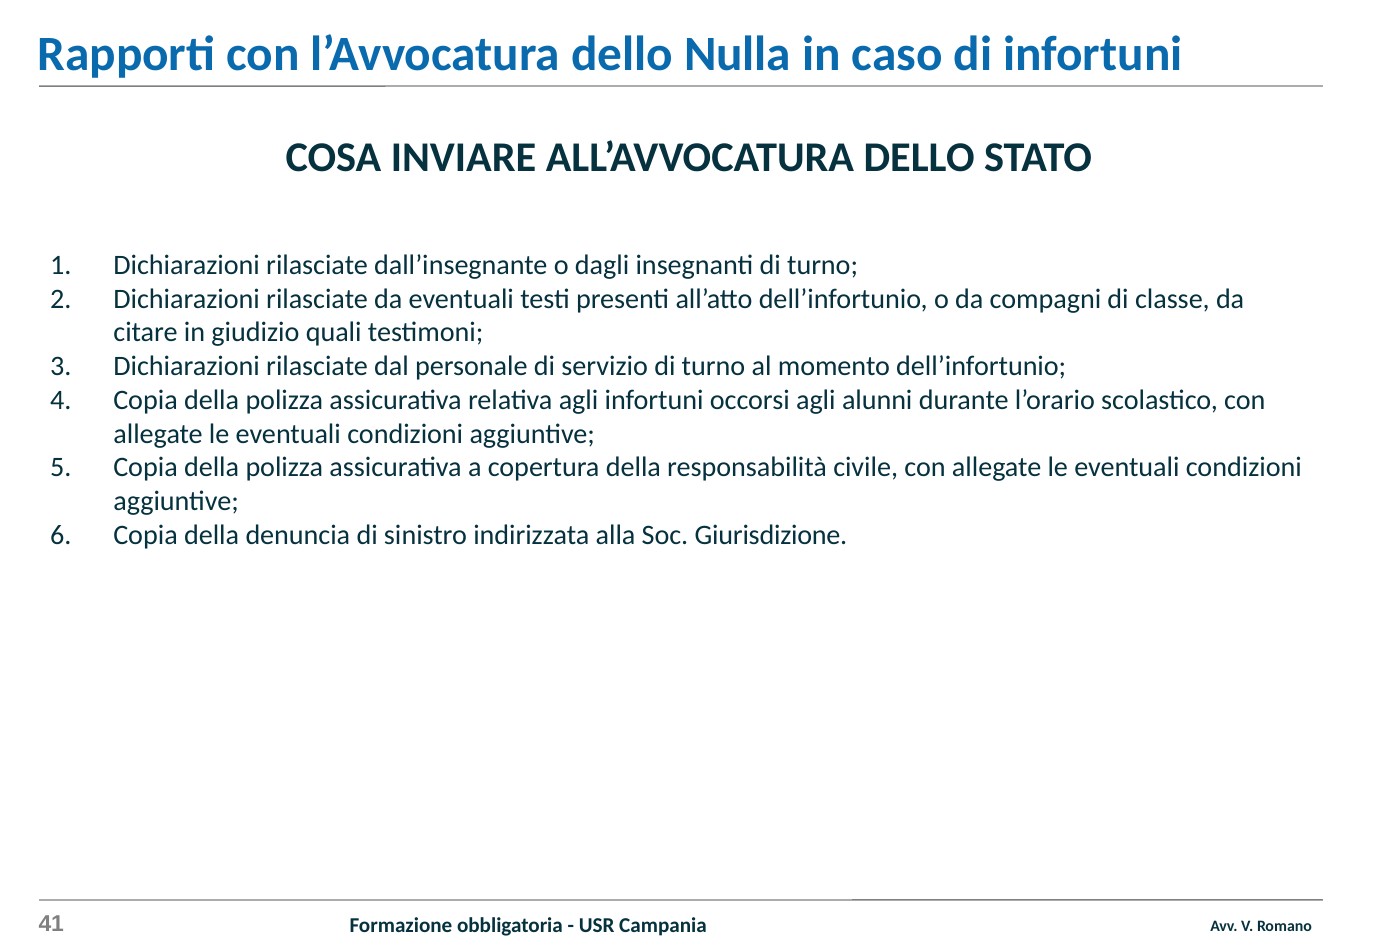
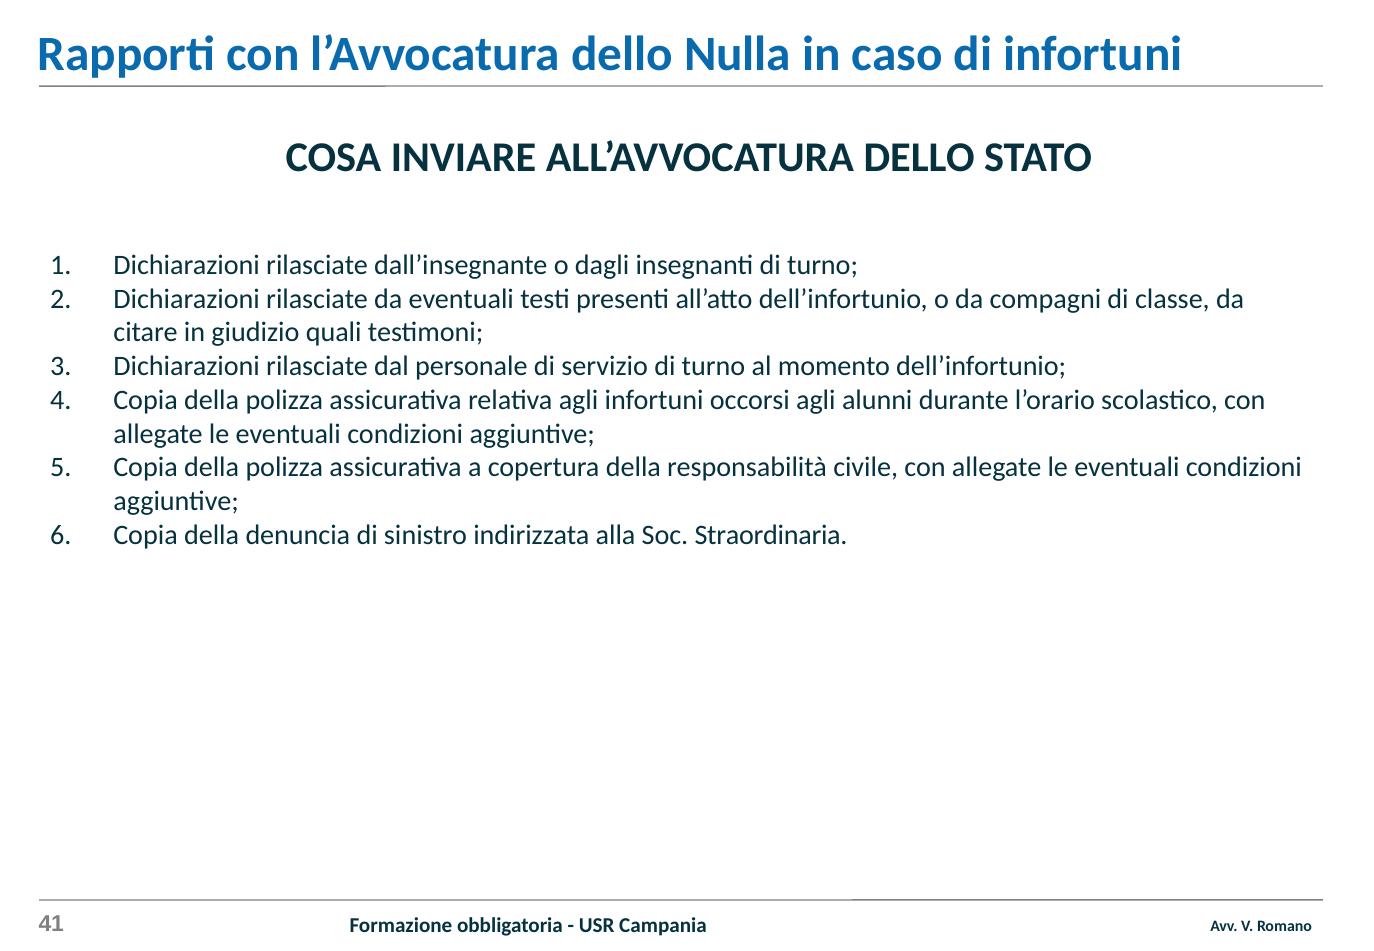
Giurisdizione: Giurisdizione -> Straordinaria (771, 536)
